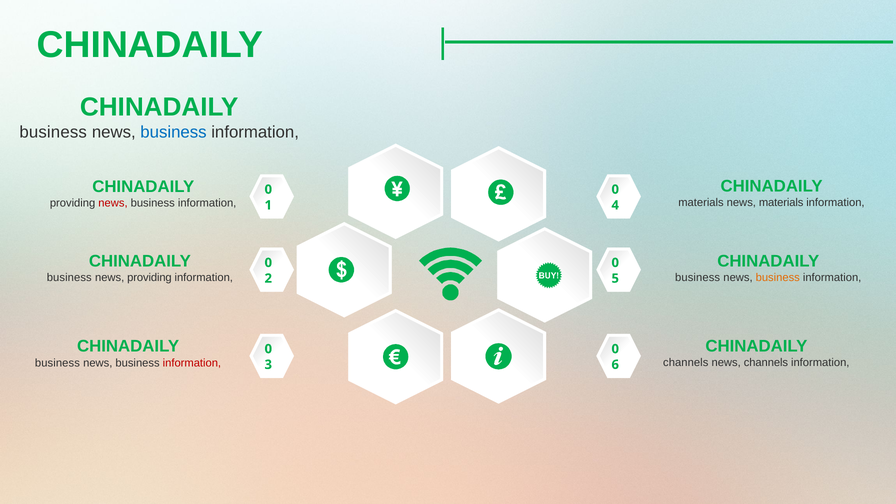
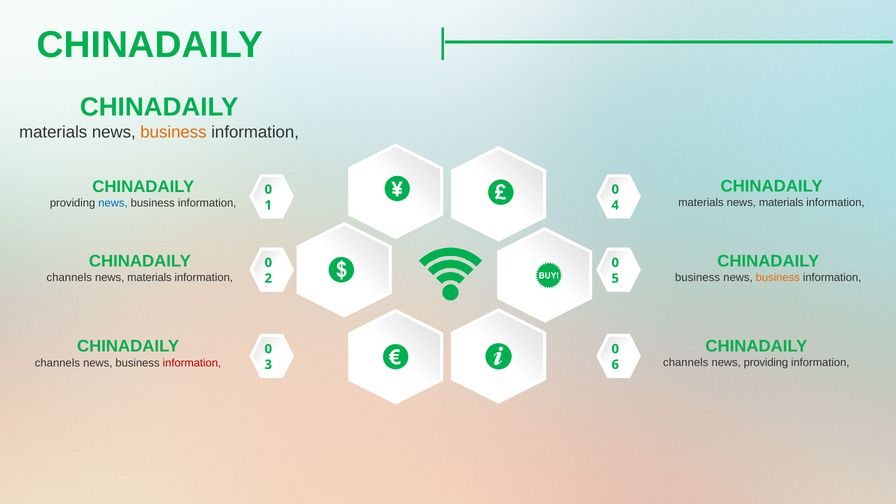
business: business -> materials (53, 132)
business colour: blue -> orange (173, 132)
news colour: red -> blue (113, 203)
business: business -> channels (69, 278)
providing: providing -> materials (149, 278)
news channels: channels -> providing (766, 363)
business: business -> channels (57, 363)
